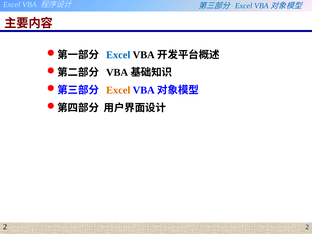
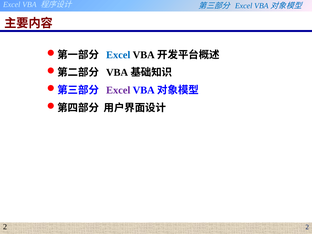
Excel colour: orange -> purple (118, 90)
